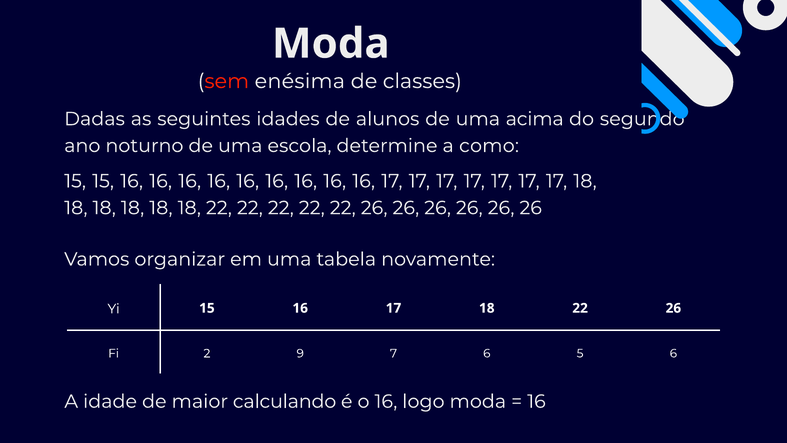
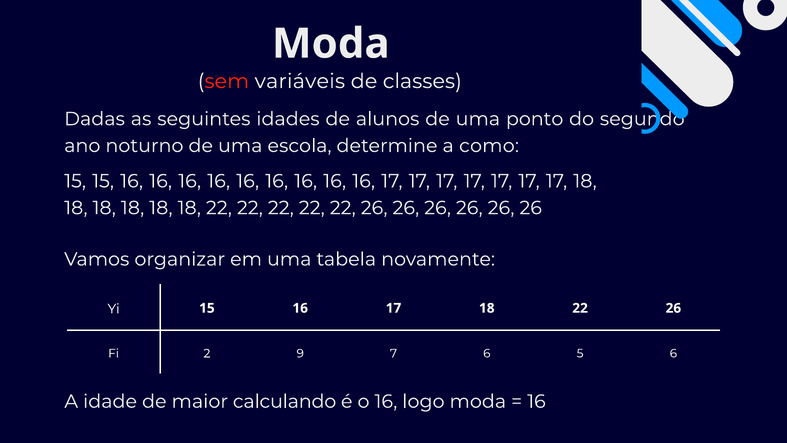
enésima: enésima -> variáveis (300, 81)
acima: acima -> ponto (535, 119)
